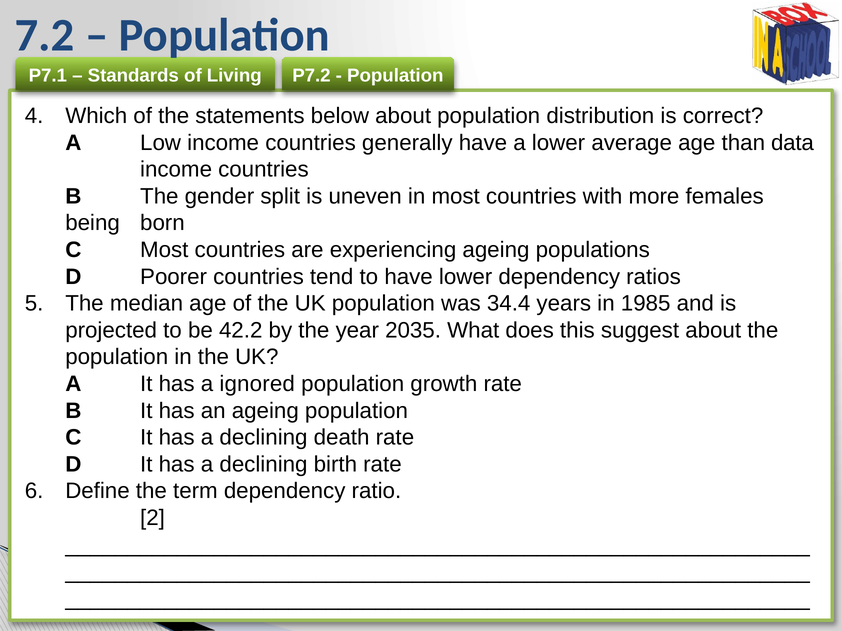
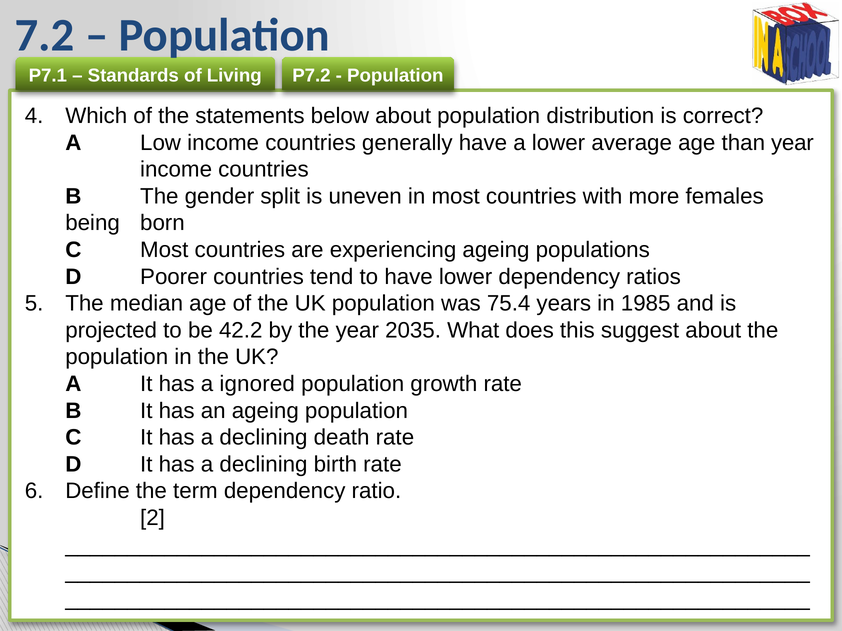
than data: data -> year (792, 143)
34.4: 34.4 -> 75.4 (509, 304)
